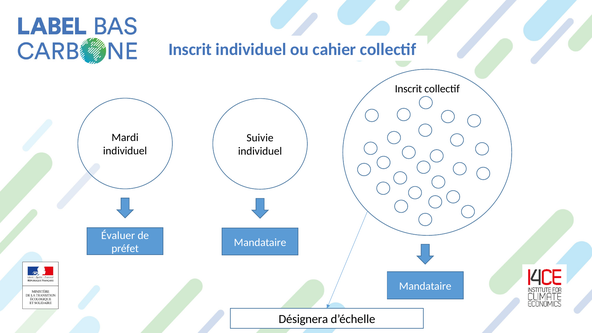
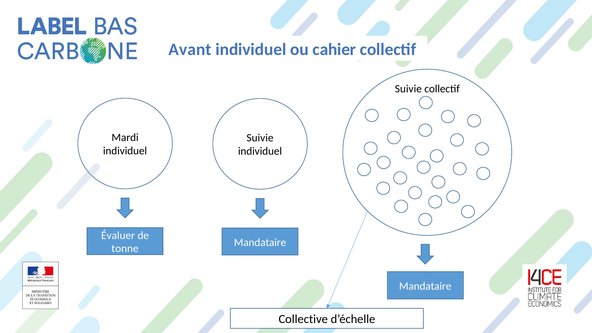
Inscrit: Inscrit -> Avant (190, 49)
Inscrit: Inscrit -> Suivie (408, 89)
préfet: préfet -> tonne (125, 249)
Désignera: Désignera -> Collective (303, 319)
